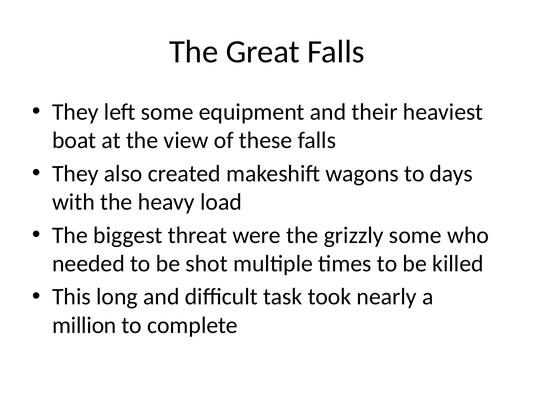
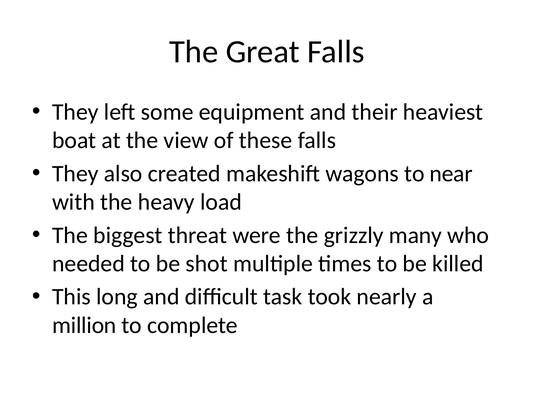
days: days -> near (451, 174)
grizzly some: some -> many (415, 235)
